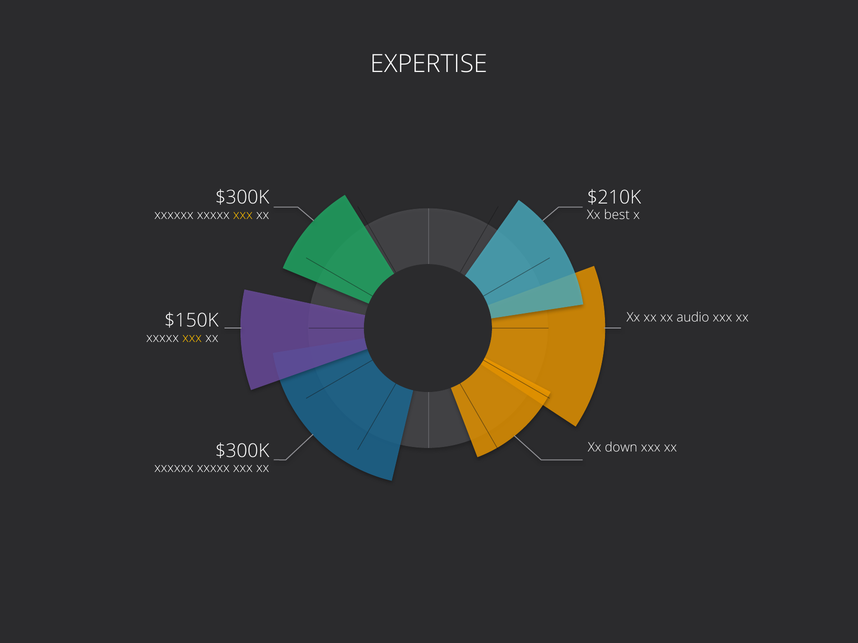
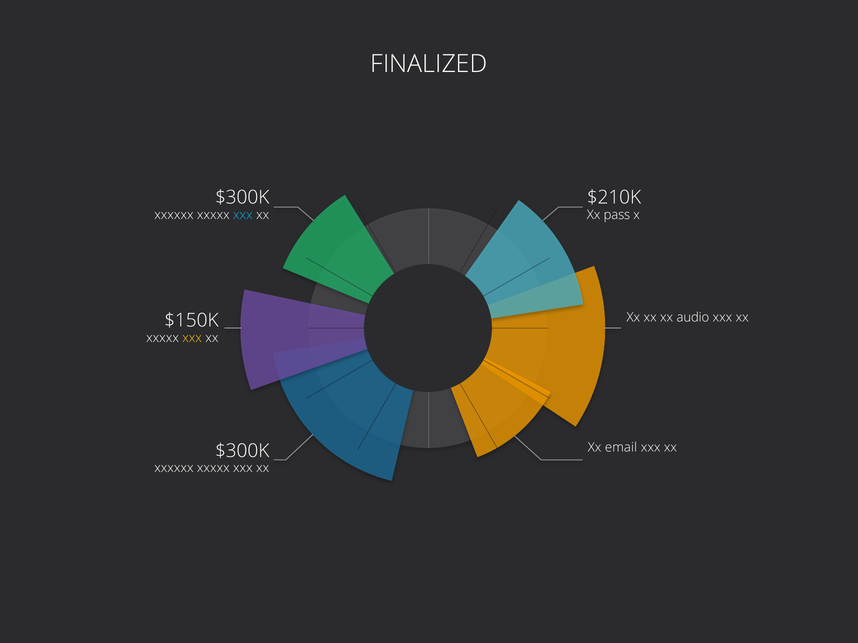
EXPERTISE: EXPERTISE -> FINALIZED (429, 64)
xxx colour: yellow -> light blue (243, 215)
best: best -> pass (617, 215)
down: down -> email (621, 448)
